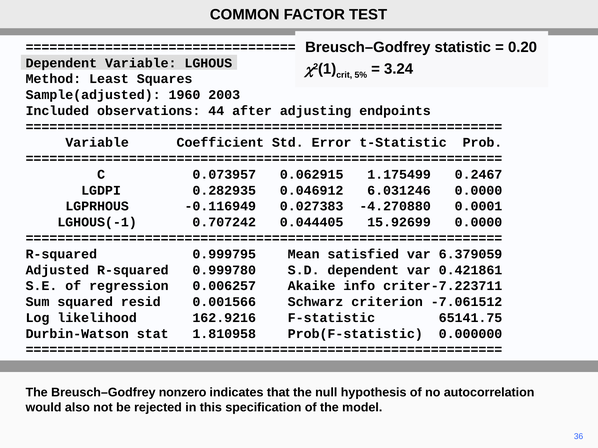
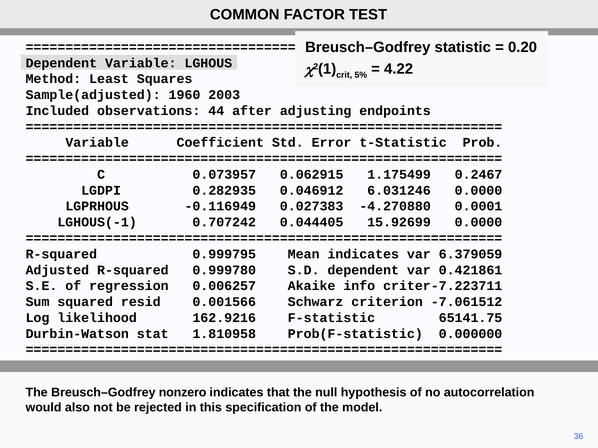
3.24: 3.24 -> 4.22 (399, 69)
Mean satisfied: satisfied -> indicates (363, 254)
